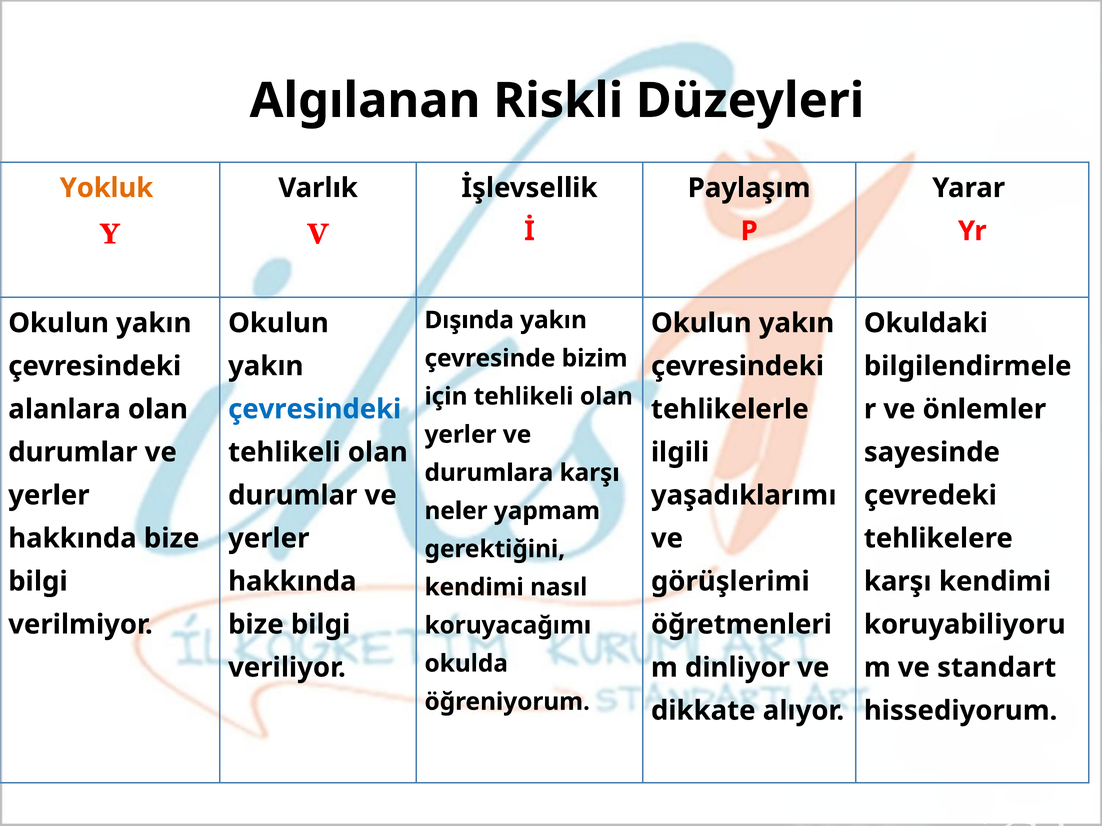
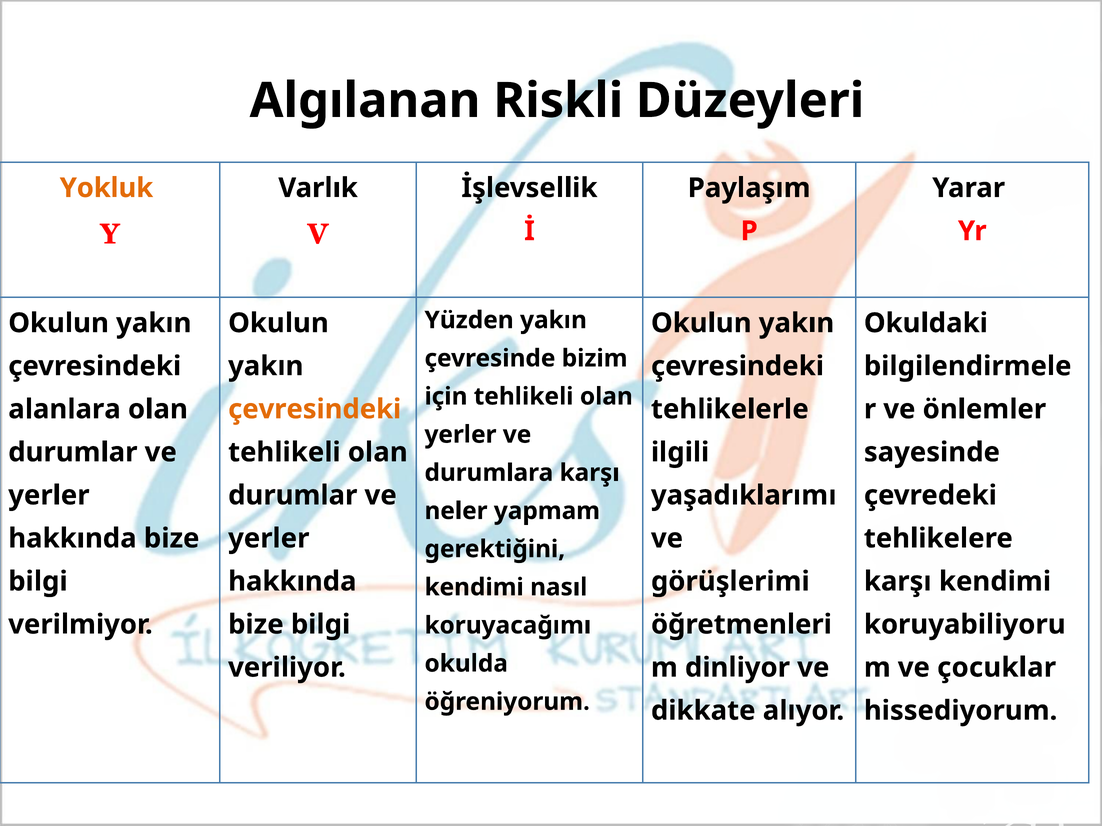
Dışında: Dışında -> Yüzden (469, 320)
çevresindeki colour: blue -> orange (315, 409)
standart: standart -> çocuklar (997, 668)
